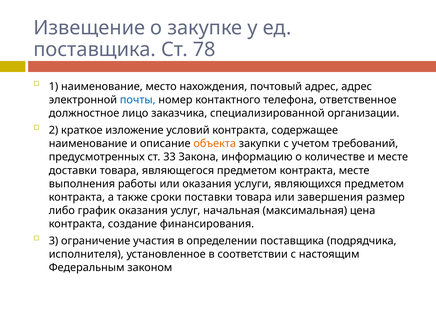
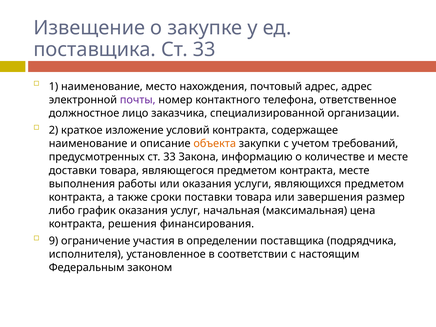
поставщика Ст 78: 78 -> 33 (204, 50)
почты colour: blue -> purple (138, 100)
создание: создание -> решения (132, 224)
3: 3 -> 9 (54, 241)
